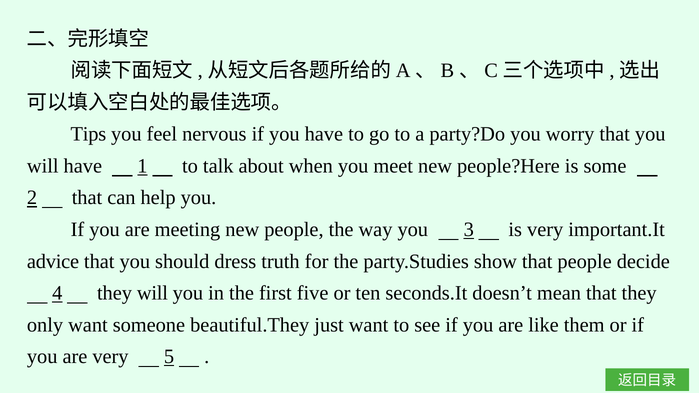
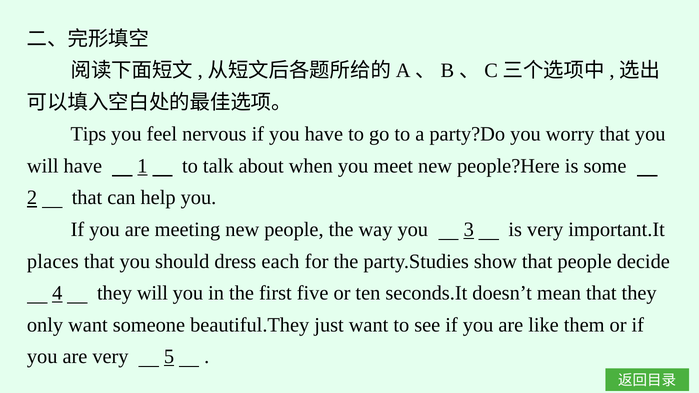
advice: advice -> places (53, 261)
truth: truth -> each (280, 261)
